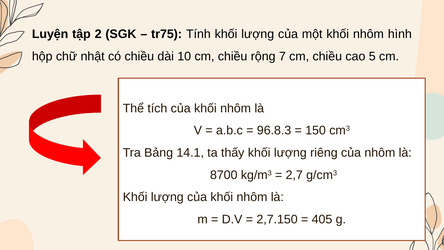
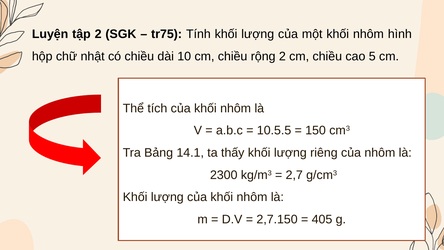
rộng 7: 7 -> 2 (282, 56)
96.8.3: 96.8.3 -> 10.5.5 (274, 130)
8700: 8700 -> 2300 (224, 175)
